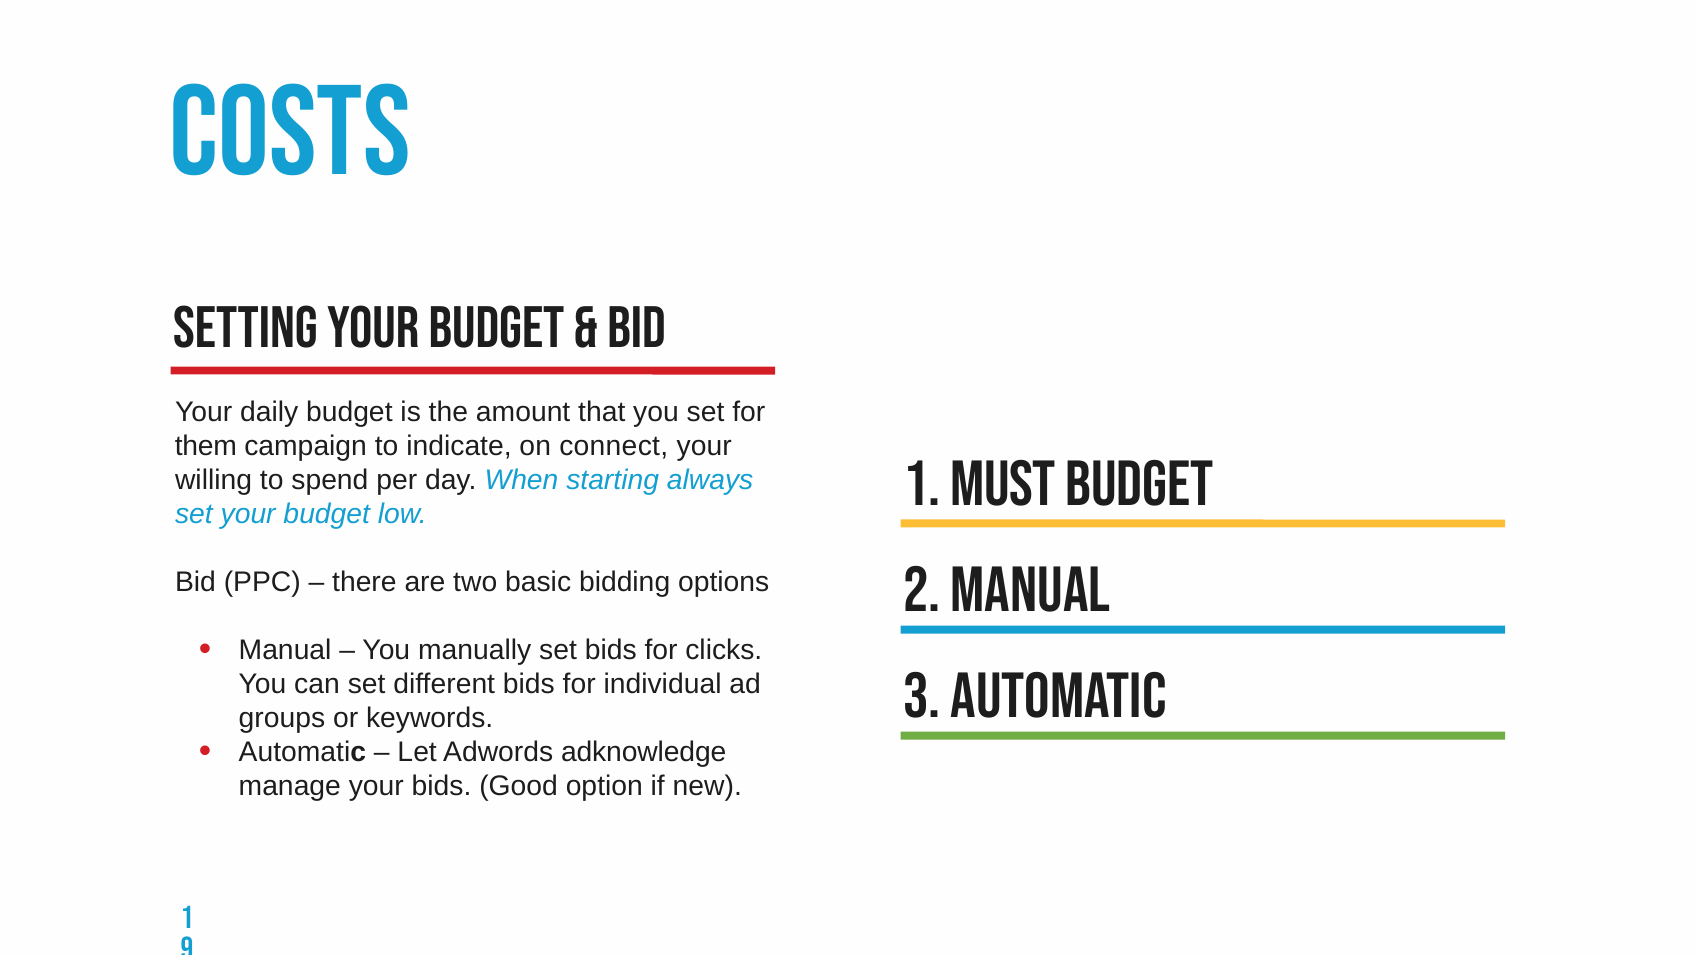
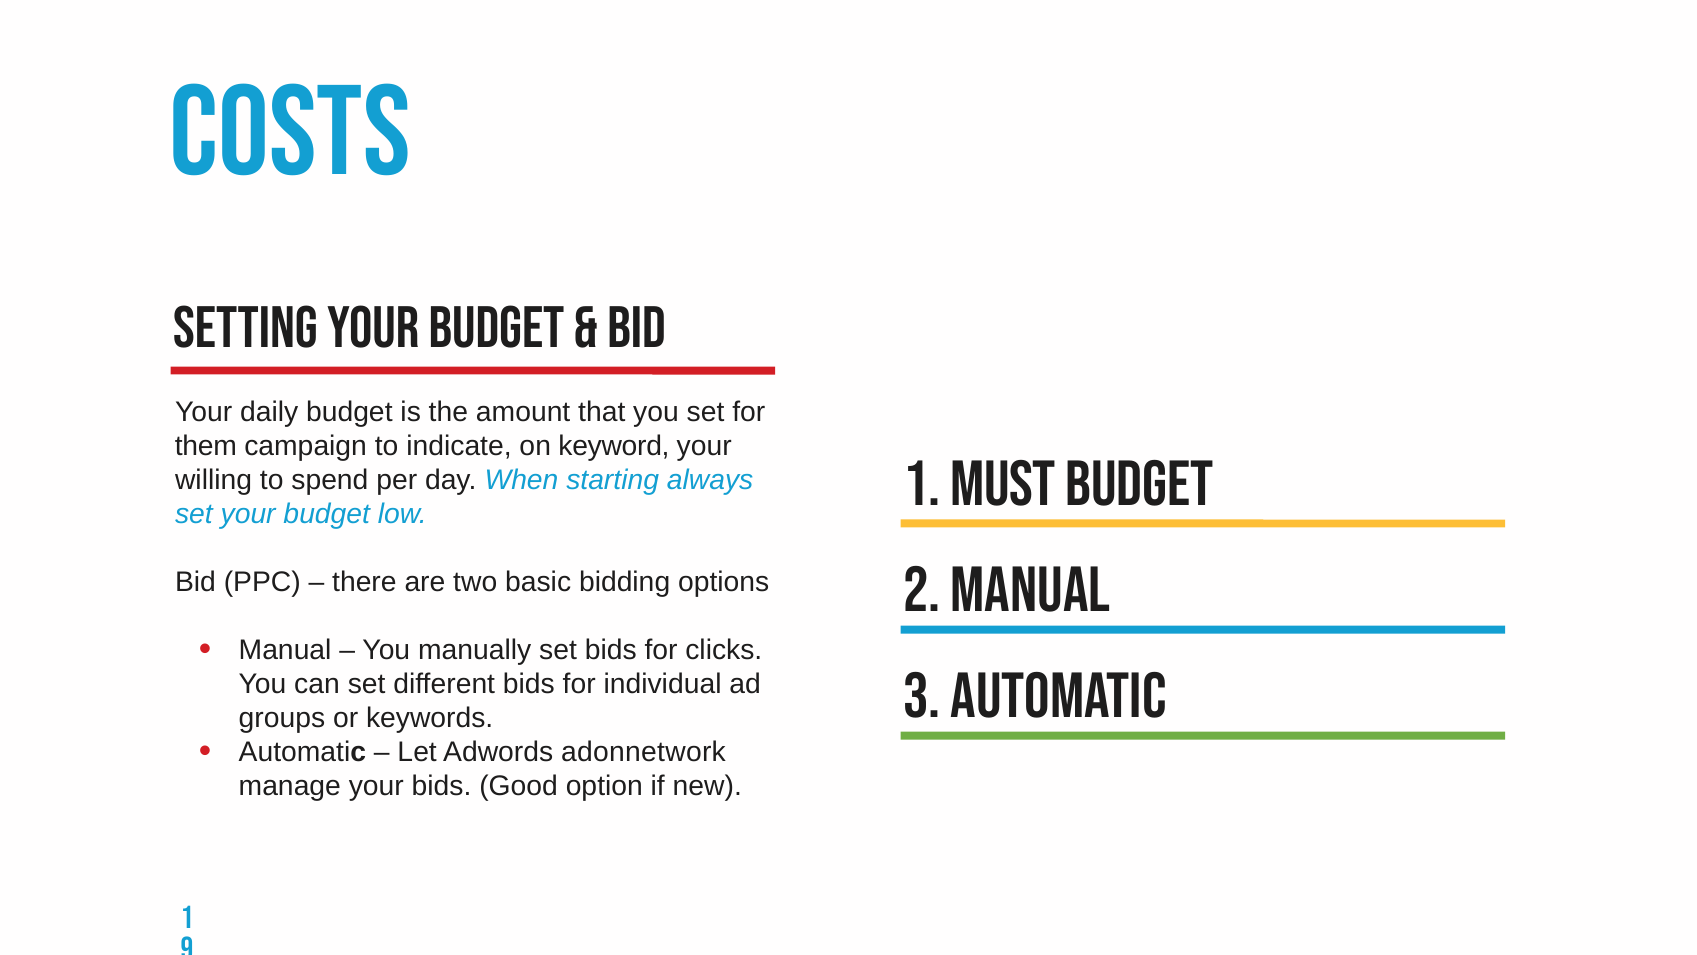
connect: connect -> keyword (614, 446)
adknowledge: adknowledge -> adonnetwork (643, 752)
